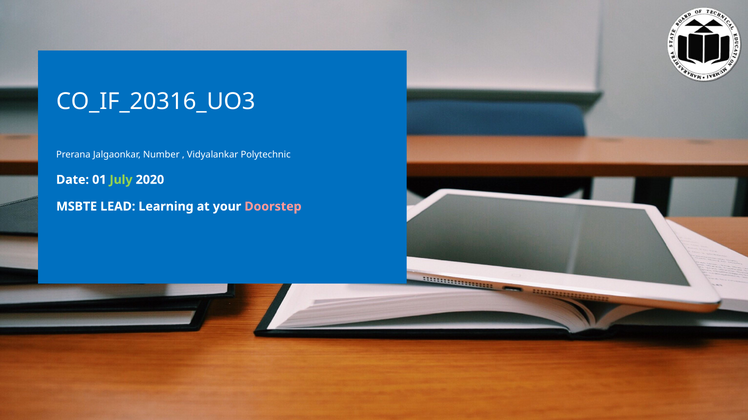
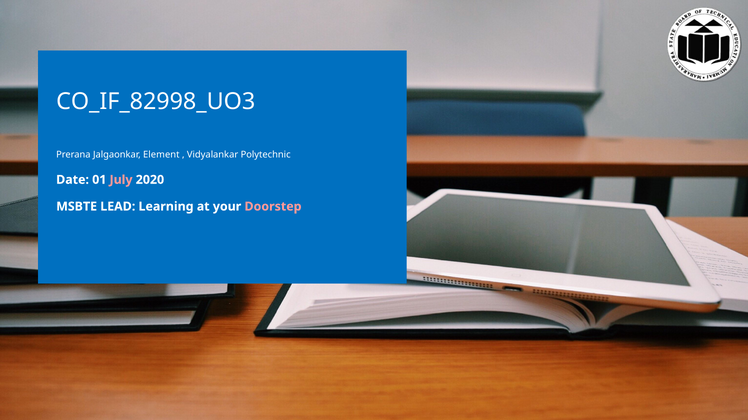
CO_IF_20316_UO3: CO_IF_20316_UO3 -> CO_IF_82998_UO3 (156, 102)
Number: Number -> Element (161, 155)
July colour: light green -> pink (121, 180)
